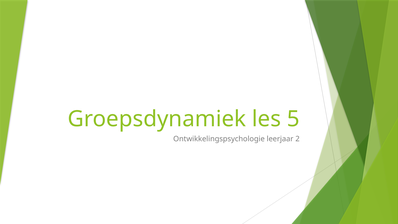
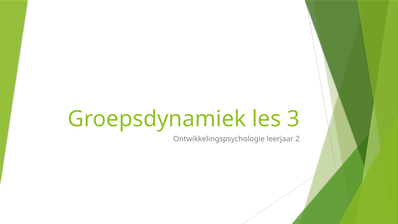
5: 5 -> 3 (293, 119)
